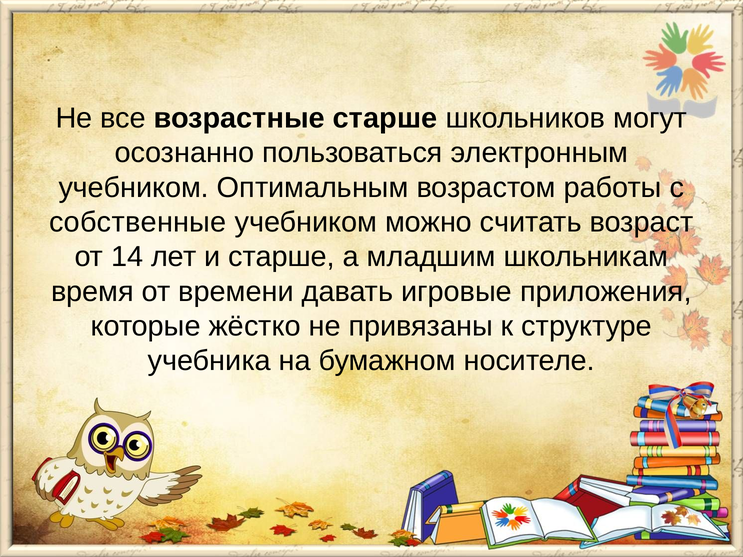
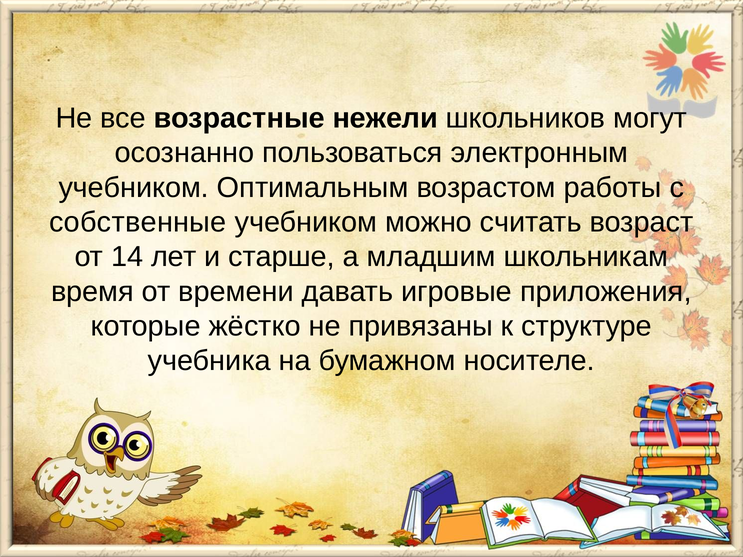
возрастные старше: старше -> нежели (385, 118)
